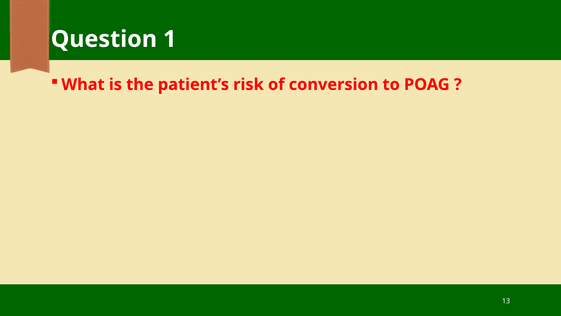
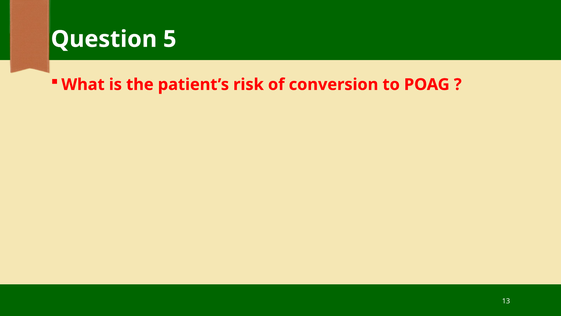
1: 1 -> 5 (170, 39)
